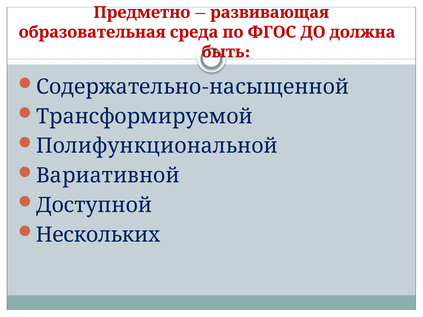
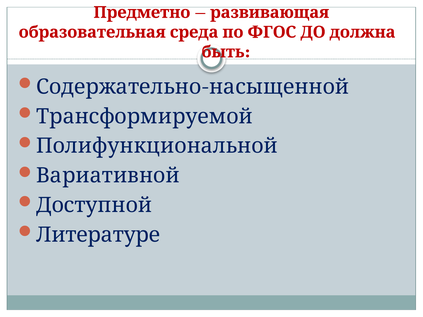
Нескольких: Нескольких -> Литературе (98, 235)
